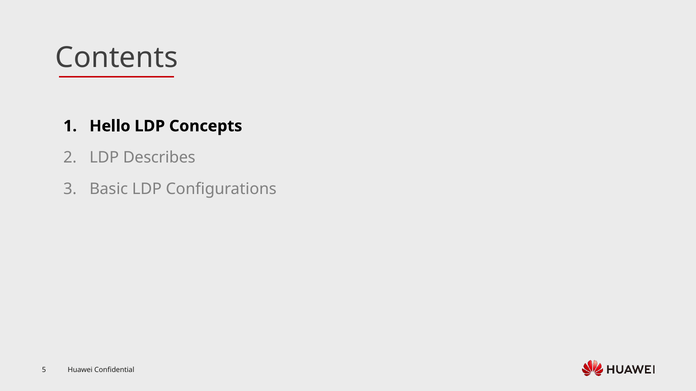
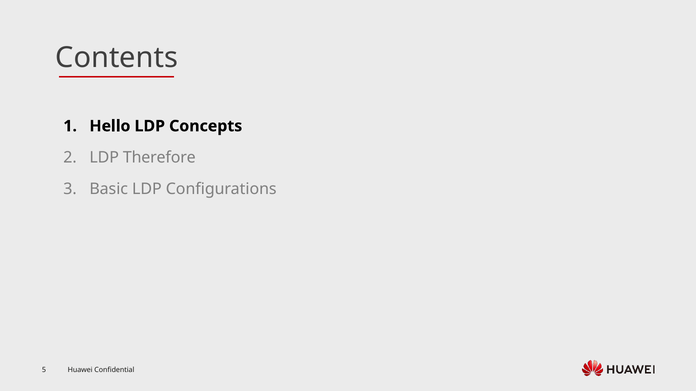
Describes: Describes -> Therefore (159, 158)
